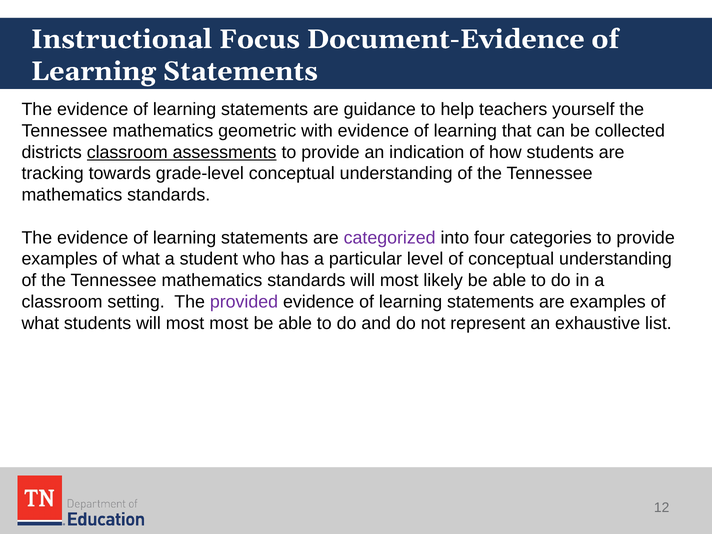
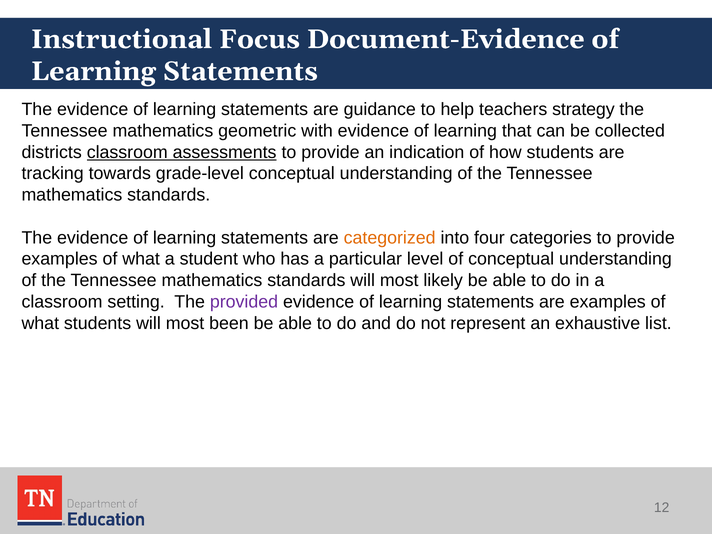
yourself: yourself -> strategy (583, 110)
categorized colour: purple -> orange (390, 238)
most most: most -> been (229, 323)
